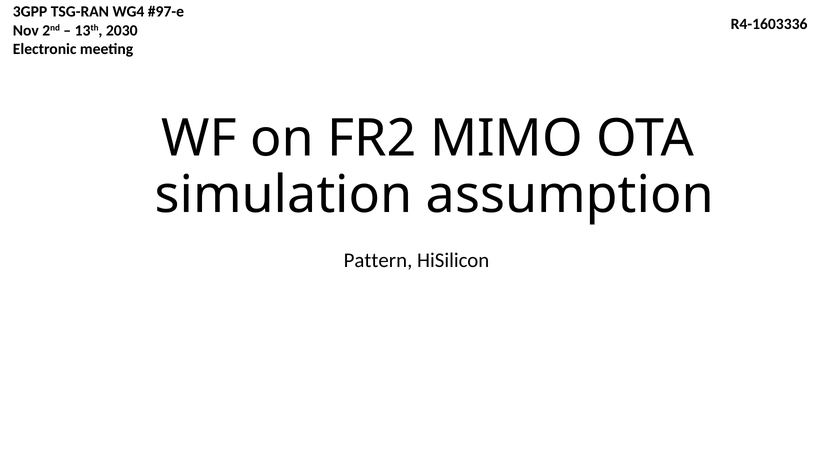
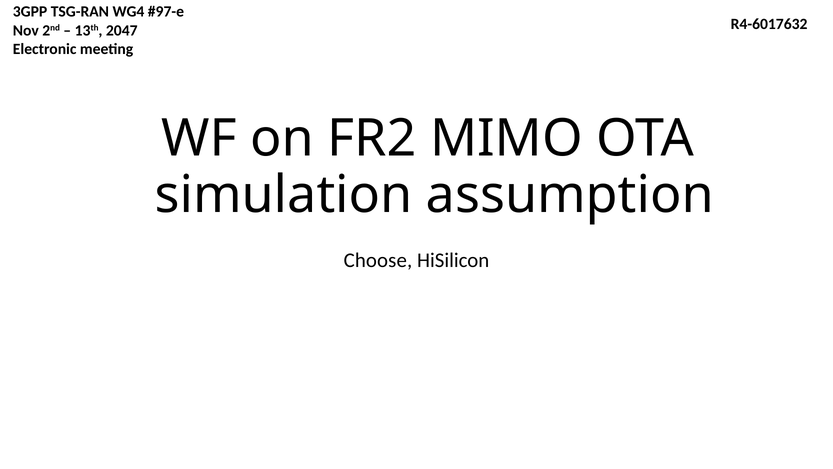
R4-1603336: R4-1603336 -> R4-6017632 (769, 24)
2030: 2030 -> 2047 (122, 30)
Pattern: Pattern -> Choose (378, 260)
